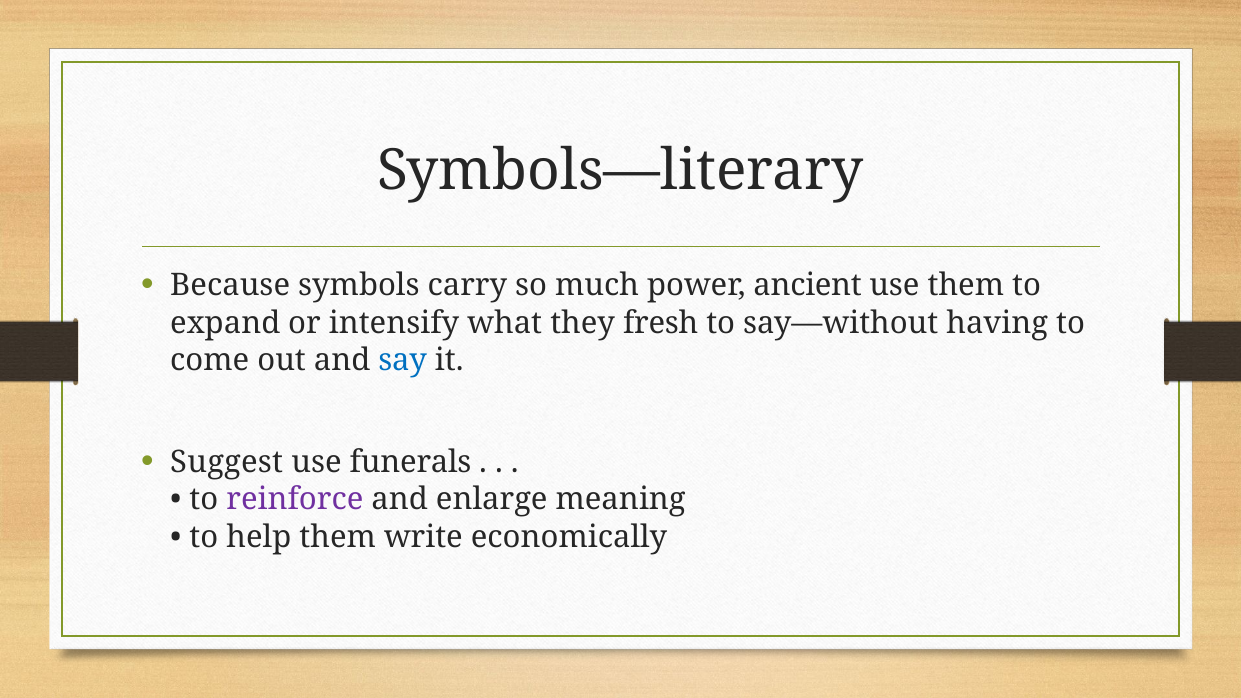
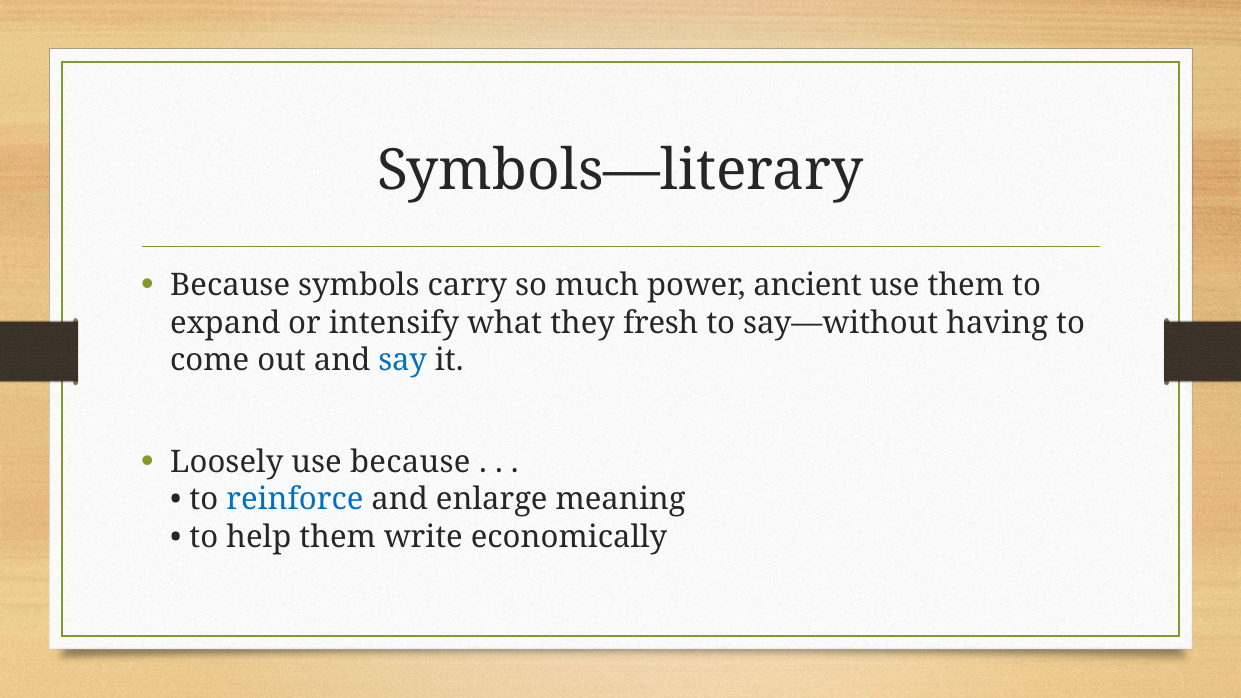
Suggest: Suggest -> Loosely (227, 463)
use funerals: funerals -> because (410, 463)
reinforce colour: purple -> blue (295, 500)
